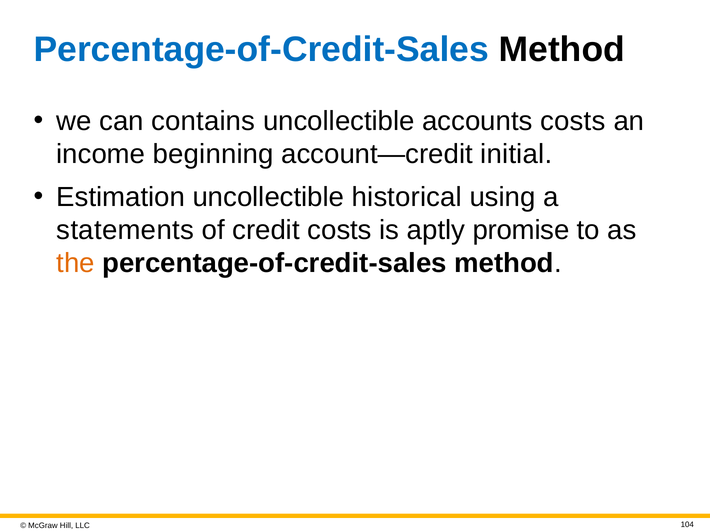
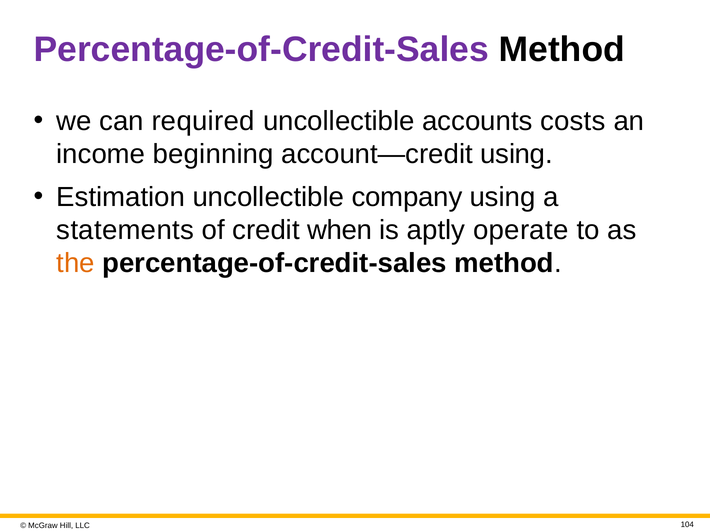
Percentage-of-Credit-Sales colour: blue -> purple (261, 50)
contains: contains -> required (203, 121)
account—credit initial: initial -> using (517, 154)
historical: historical -> company (407, 197)
credit costs: costs -> when (340, 230)
promise: promise -> operate (521, 230)
